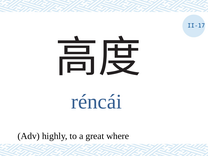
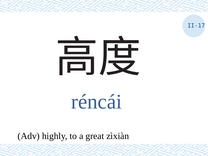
where: where -> zìxiàn (118, 136)
